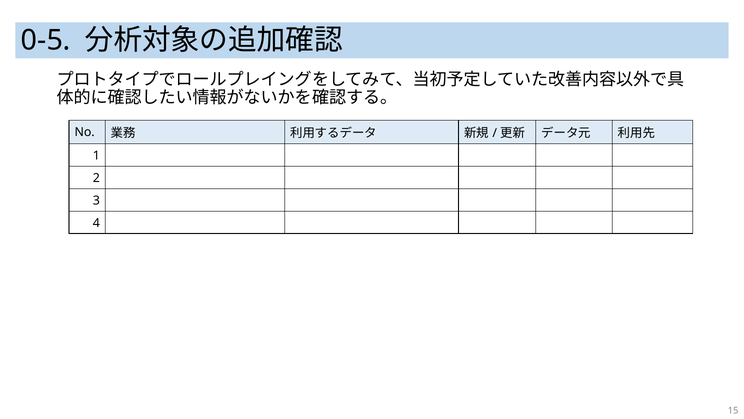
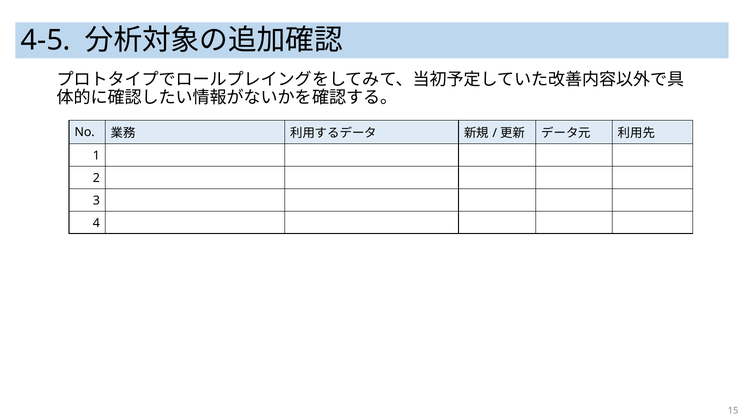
0-5: 0-5 -> 4-5 (46, 40)
